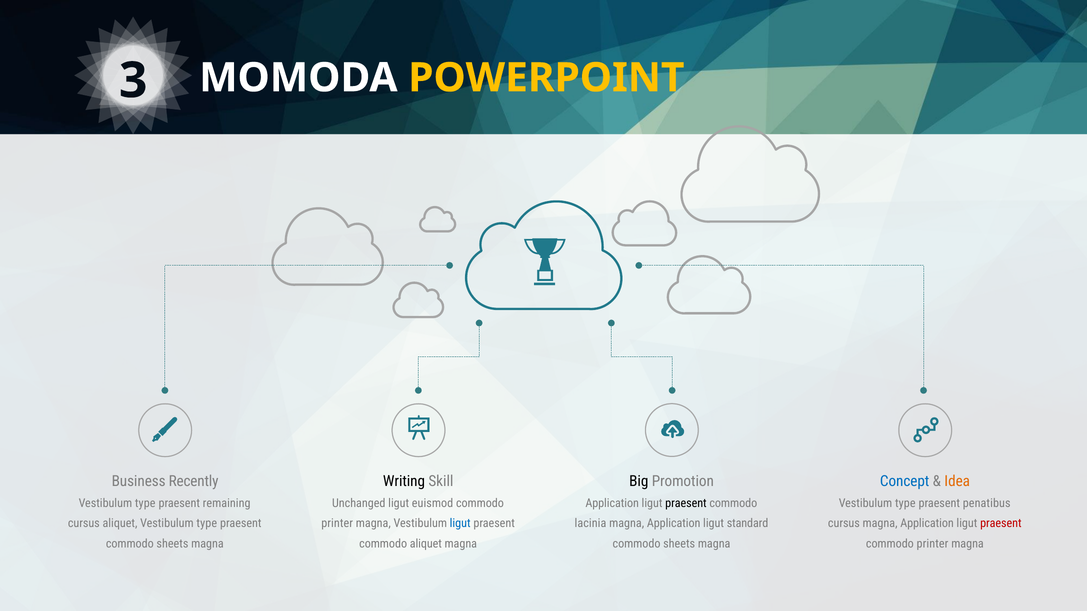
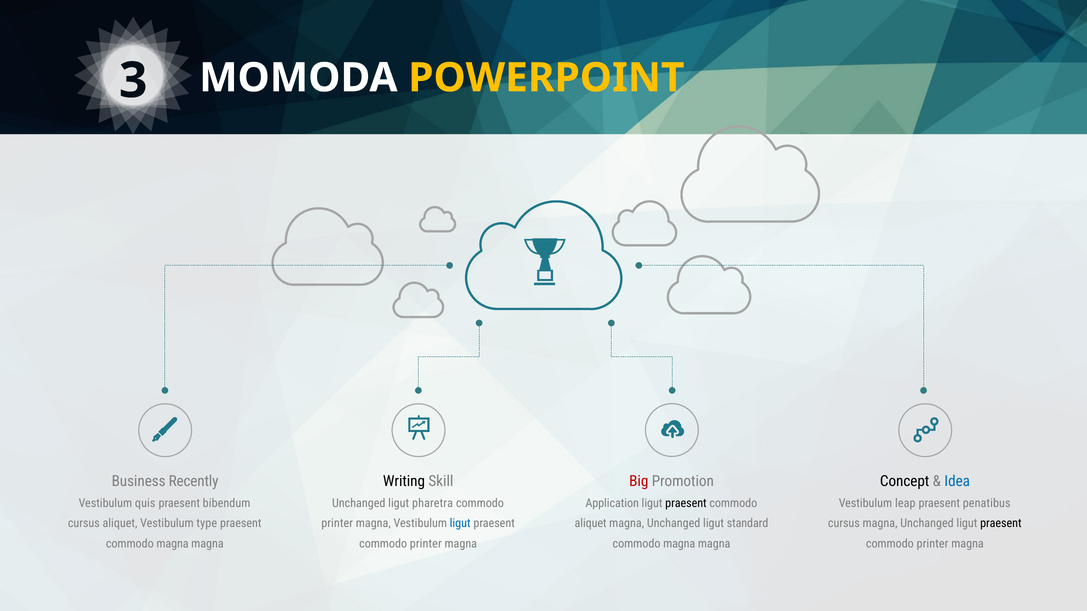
Big colour: black -> red (639, 482)
Concept colour: blue -> black (905, 482)
Idea colour: orange -> blue (957, 482)
type: type -> quis (145, 504)
remaining: remaining -> bibendum (227, 504)
euismod: euismod -> pharetra (433, 504)
type: type -> leap (905, 504)
lacinia: lacinia -> aliquet (591, 524)
Application: Application -> Unchanged (674, 524)
cursus magna Application: Application -> Unchanged (927, 524)
praesent colour: red -> black (1001, 524)
sheets: sheets -> magna (173, 544)
aliquet: aliquet -> printer (426, 544)
sheets: sheets -> magna (679, 544)
